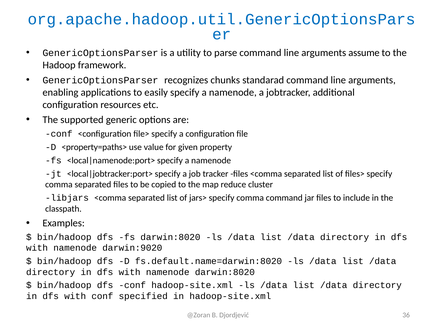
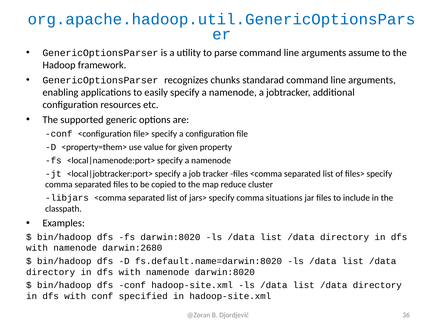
<property=paths>: <property=paths> -> <property=them> (94, 147)
comma command: command -> situations (284, 198)
darwin:9020: darwin:9020 -> darwin:2680 (132, 248)
